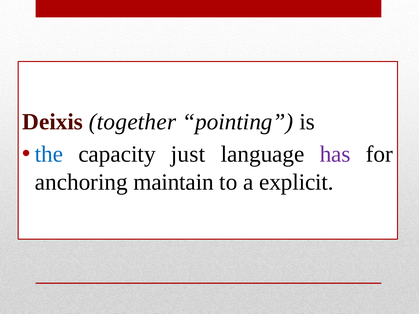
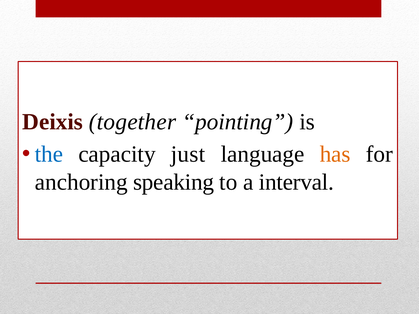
has colour: purple -> orange (335, 154)
maintain: maintain -> speaking (174, 182)
explicit: explicit -> interval (296, 182)
